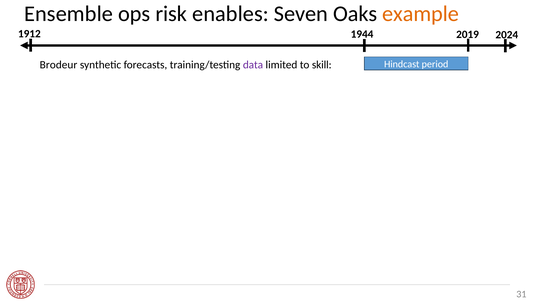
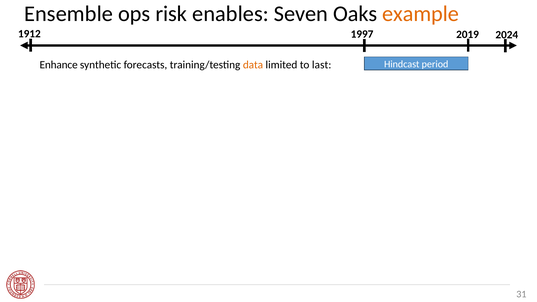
1944: 1944 -> 1997 (362, 34)
Brodeur: Brodeur -> Enhance (59, 65)
data colour: purple -> orange (253, 65)
skill: skill -> last (322, 65)
